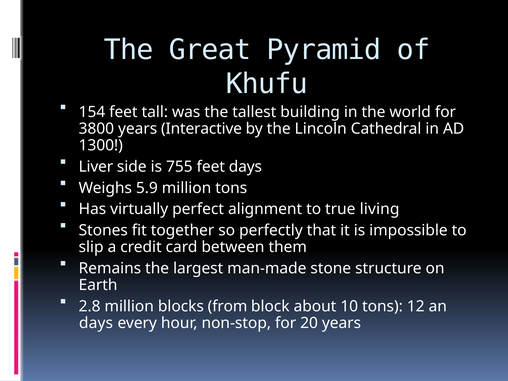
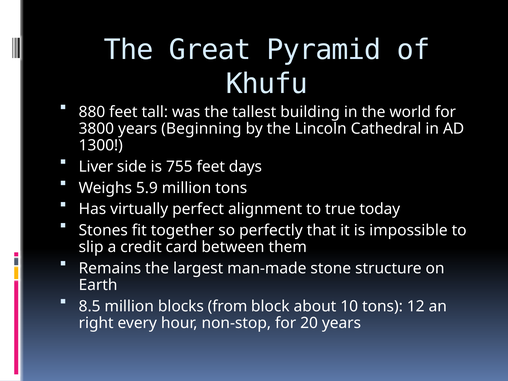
154: 154 -> 880 (92, 112)
Interactive: Interactive -> Beginning (201, 129)
living: living -> today (380, 209)
2.8: 2.8 -> 8.5 (90, 306)
days: days -> right (96, 323)
